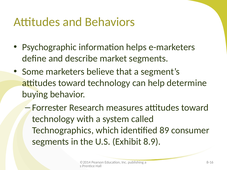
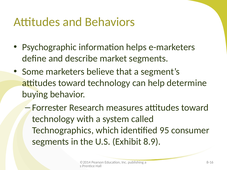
89: 89 -> 95 (164, 130)
